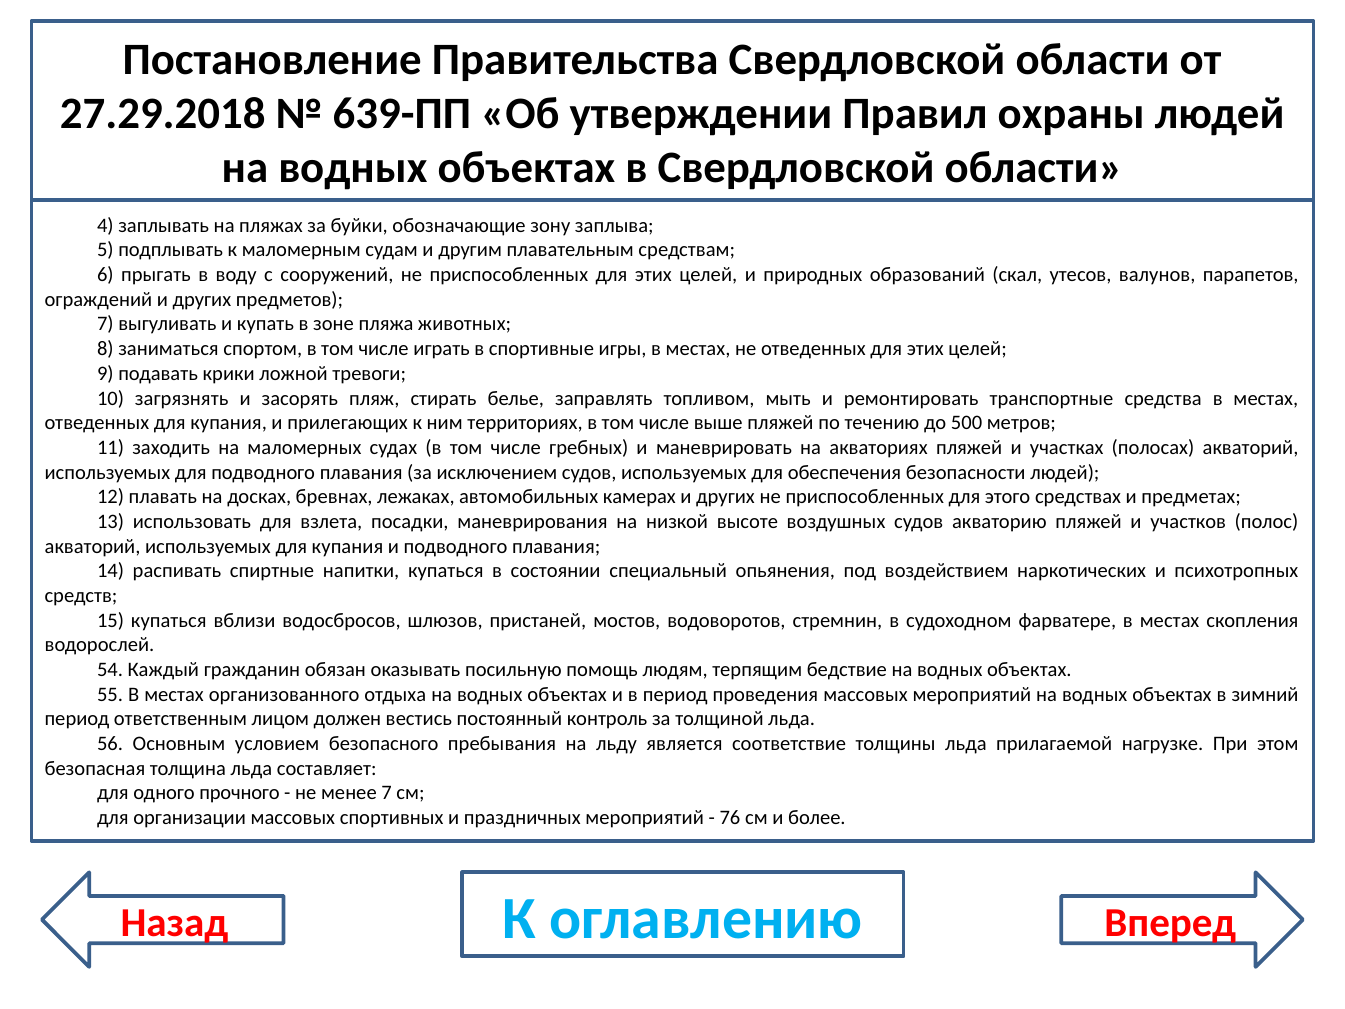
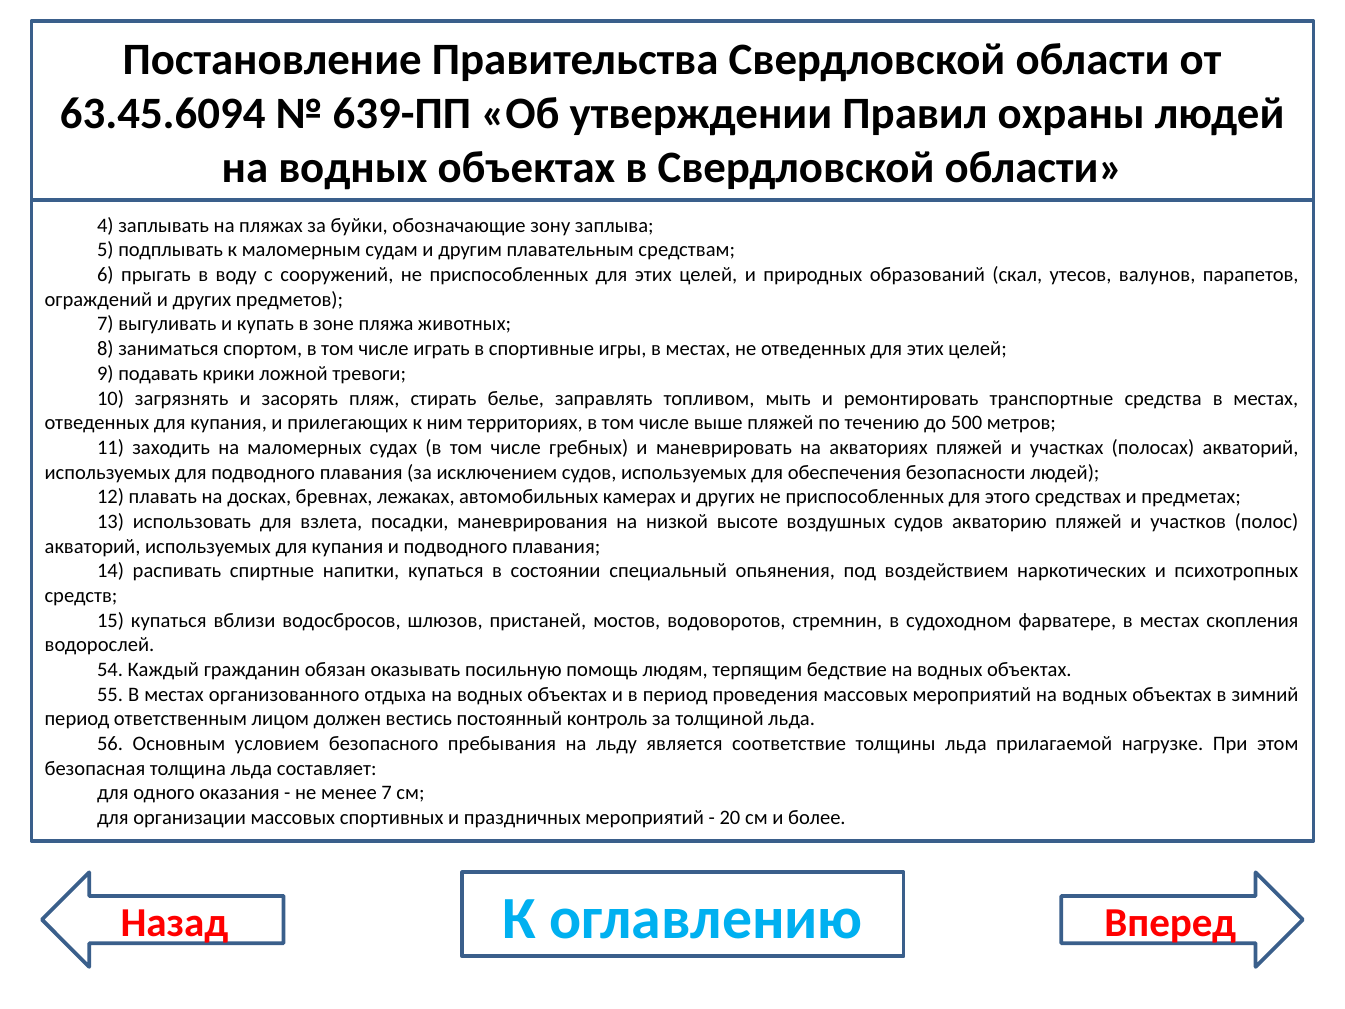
27.29.2018: 27.29.2018 -> 63.45.6094 (163, 113)
прочного: прочного -> оказания (239, 793)
76: 76 -> 20 (730, 818)
